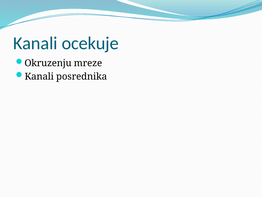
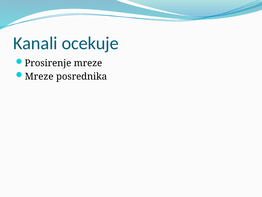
Okruzenju: Okruzenju -> Prosirenje (48, 63)
Kanali: Kanali -> Mreze (39, 76)
